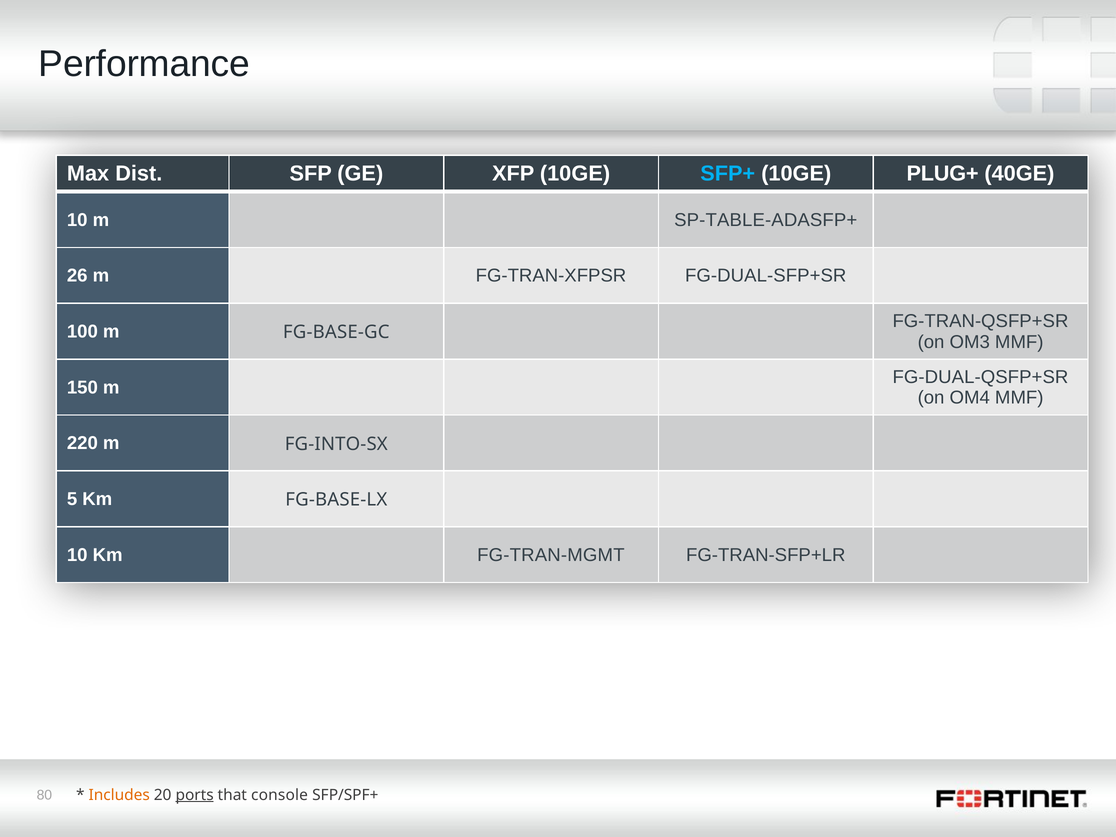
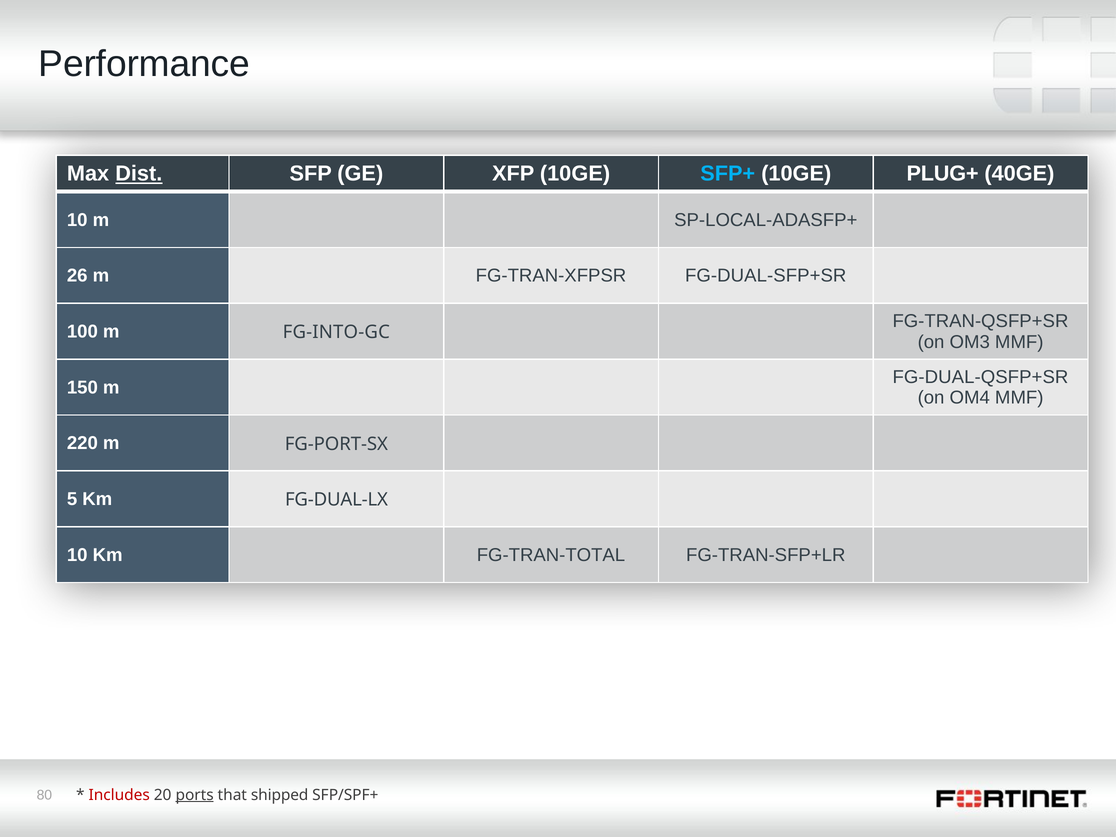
Dist underline: none -> present (139, 174)
SP-TABLE-ADASFP+: SP-TABLE-ADASFP+ -> SP-LOCAL-ADASFP+ (766, 220)
FG-BASE-GC: FG-BASE-GC -> FG-INTO-GC (336, 332)
FG-INTO-SX: FG-INTO-SX -> FG-PORT-SX (336, 444)
FG-BASE-LX: FG-BASE-LX -> FG-DUAL-LX (337, 500)
FG-TRAN-MGMT: FG-TRAN-MGMT -> FG-TRAN-TOTAL (551, 555)
Includes colour: orange -> red (119, 795)
console: console -> shipped (280, 795)
